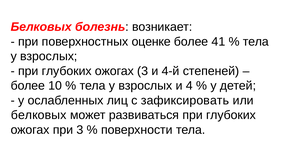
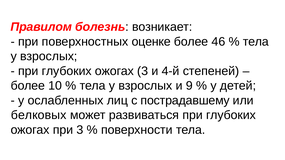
Белковых: Белковых -> Правилом (41, 27)
41: 41 -> 46 (218, 42)
4: 4 -> 9 (189, 86)
зафиксировать: зафиксировать -> пострадавшему (185, 101)
